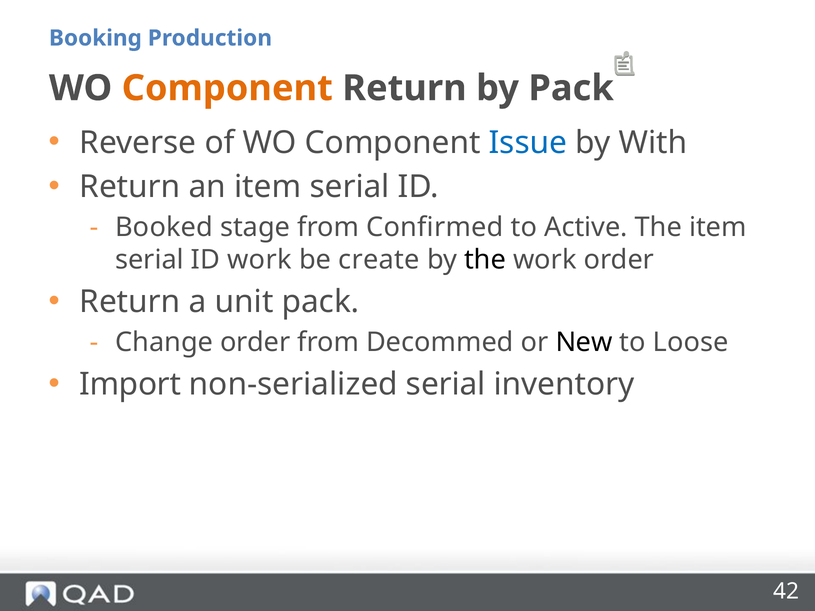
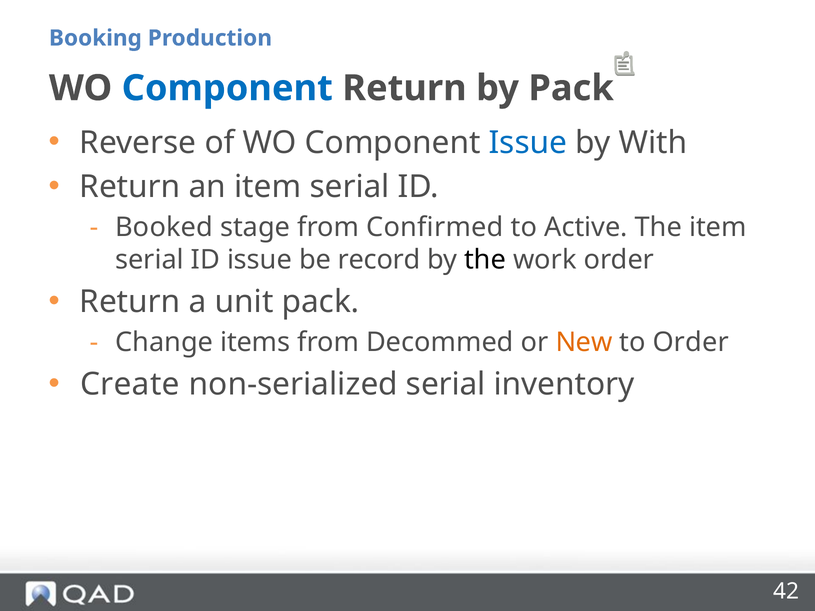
Component colour: orange -> blue (227, 88)
ID work: work -> issue (260, 260)
create: create -> record (379, 260)
Change order: order -> items (255, 343)
New colour: black -> orange (584, 343)
to Loose: Loose -> Order (691, 343)
Import: Import -> Create (130, 384)
